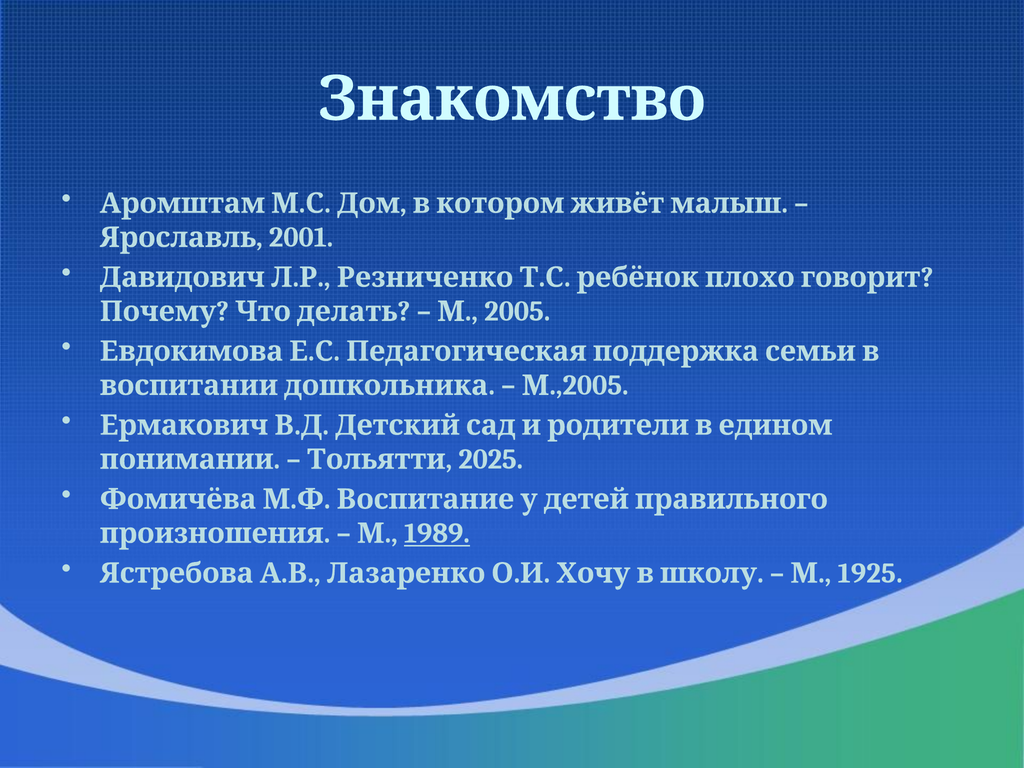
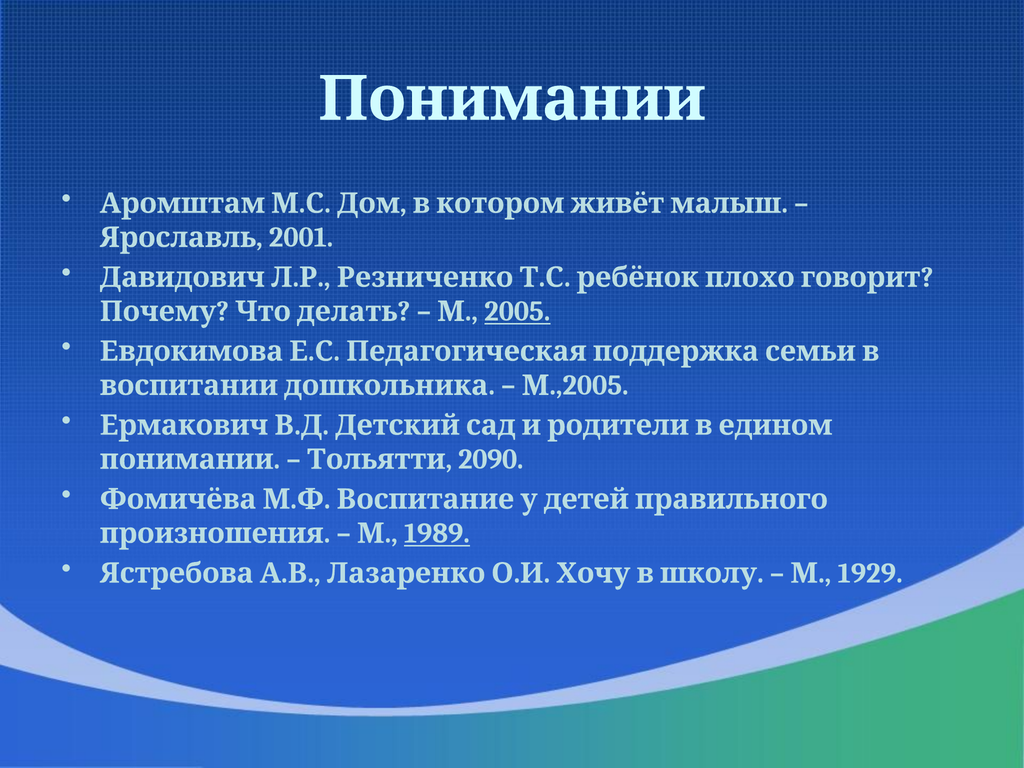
Знакомство: Знакомство -> Понимании (512, 99)
2005 underline: none -> present (517, 312)
2025: 2025 -> 2090 (491, 459)
1925: 1925 -> 1929 (870, 573)
